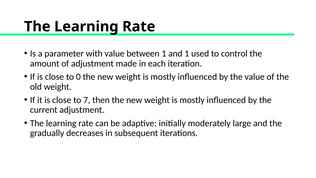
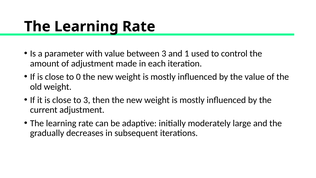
between 1: 1 -> 3 (164, 53)
to 7: 7 -> 3 (87, 100)
